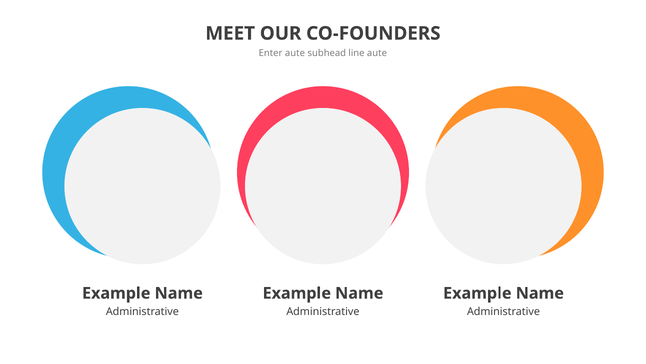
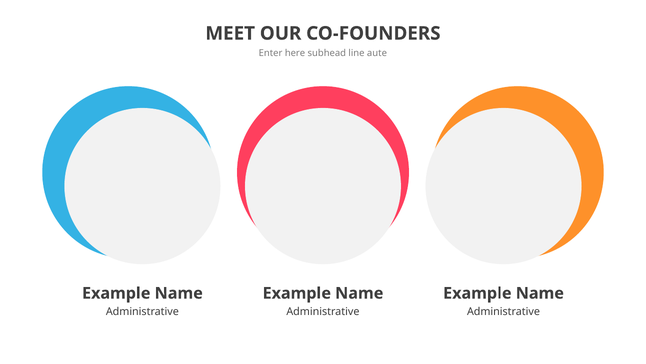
Enter aute: aute -> here (295, 53)
